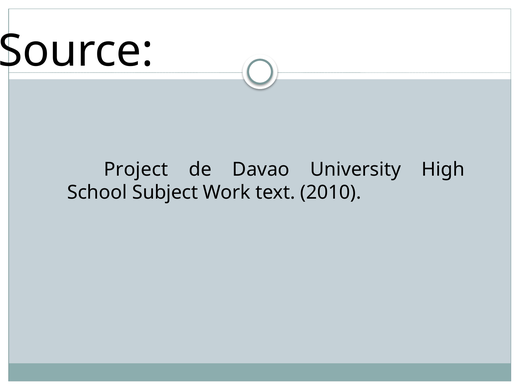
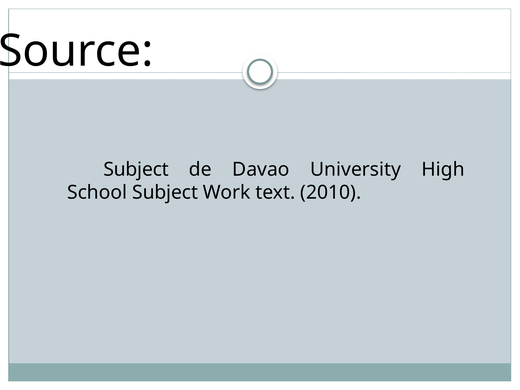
Project: Project -> Subject (136, 169)
